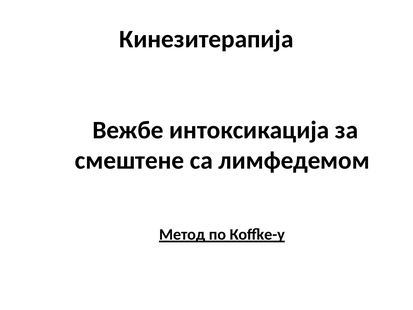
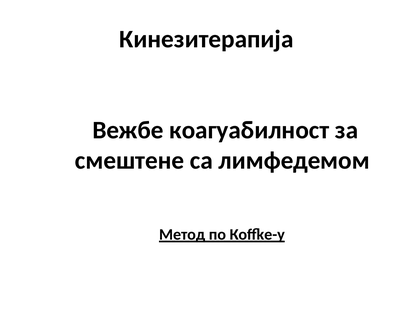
интоксикација: интоксикација -> коагуабилност (249, 130)
